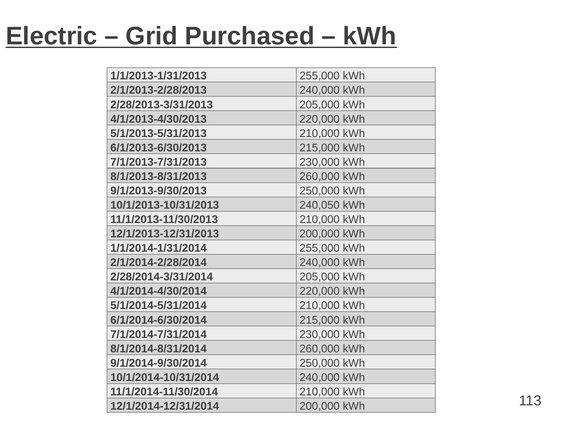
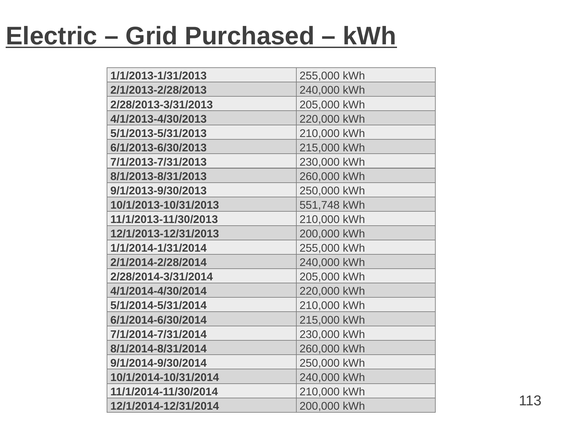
240,050: 240,050 -> 551,748 (320, 205)
